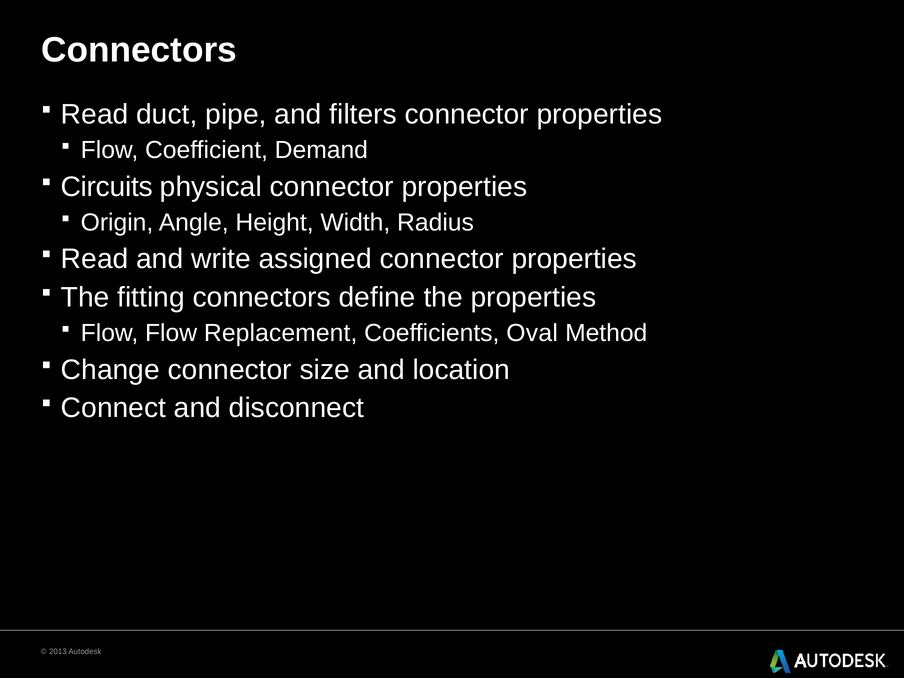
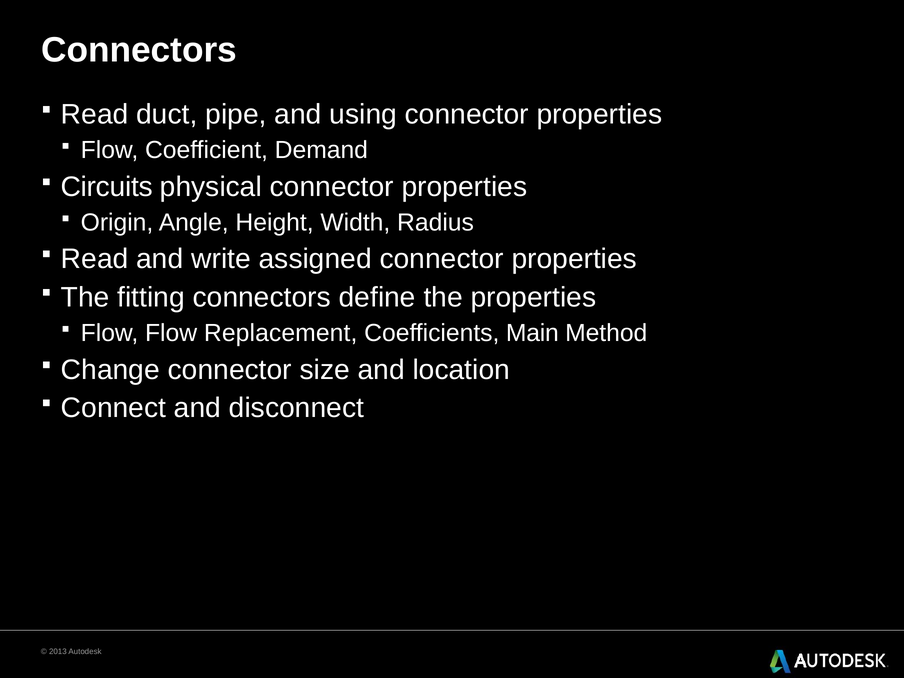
filters: filters -> using (363, 114)
Oval: Oval -> Main (532, 333)
